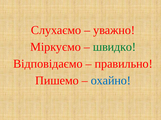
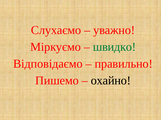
охайно colour: blue -> black (111, 81)
